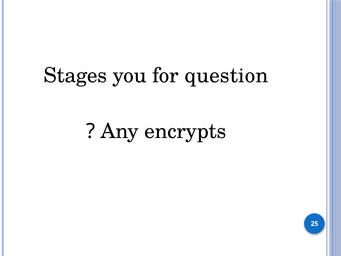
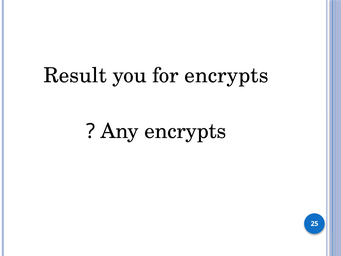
Stages: Stages -> Result (75, 75)
for question: question -> encrypts (226, 75)
